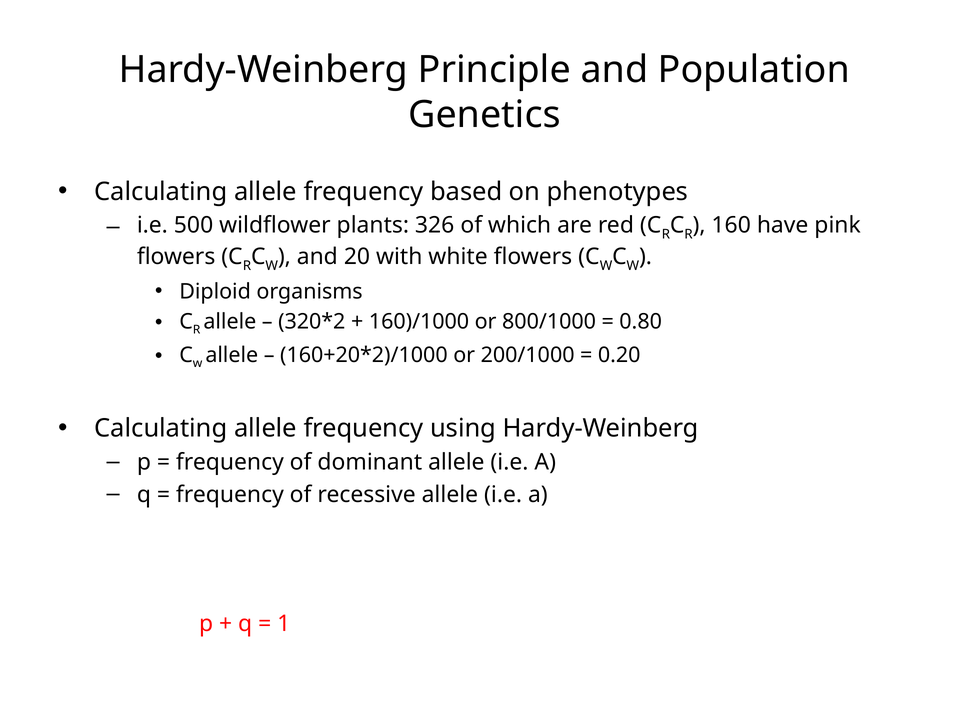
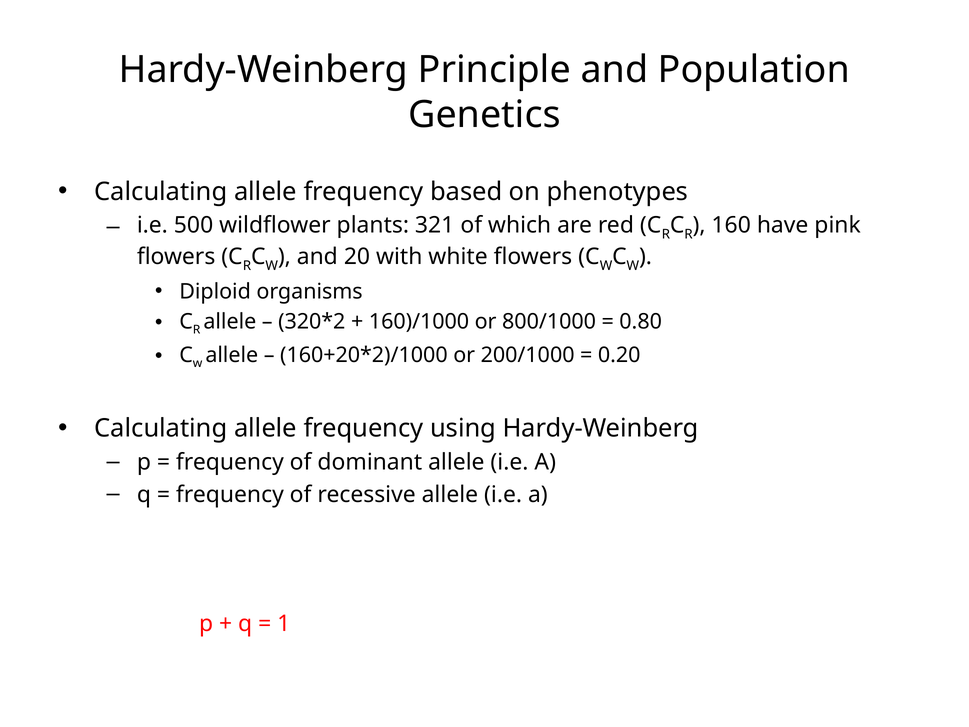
326: 326 -> 321 (435, 225)
